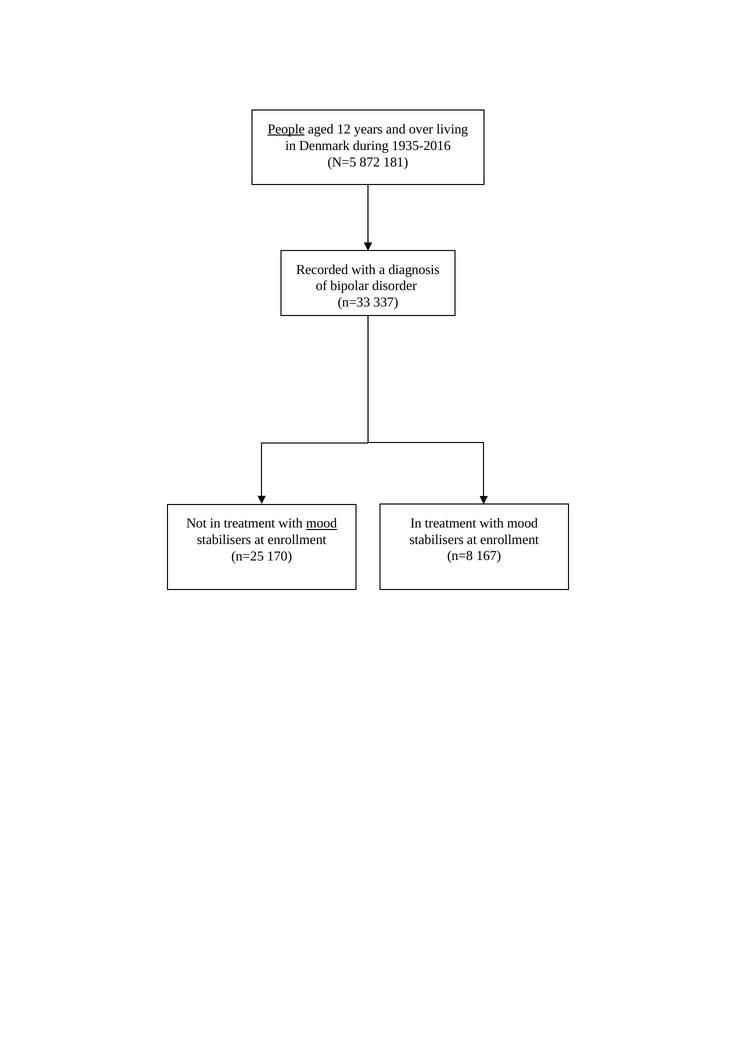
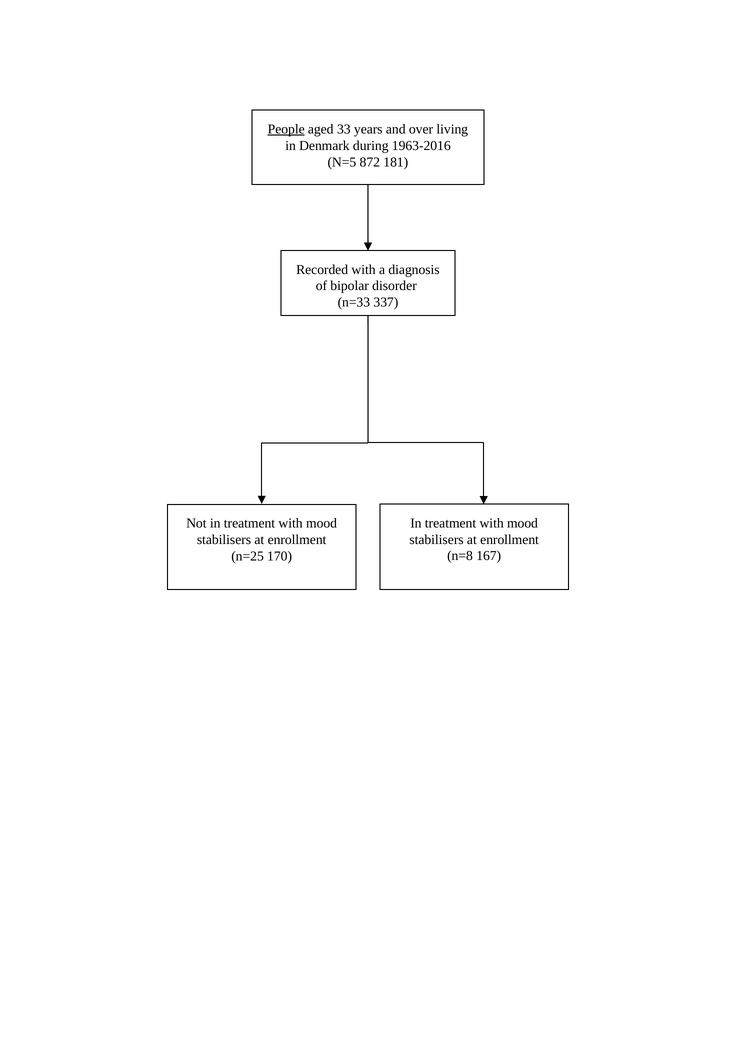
12: 12 -> 33 (344, 129)
1935-2016: 1935-2016 -> 1963-2016 (421, 145)
mood underline: present -> none (322, 523)
